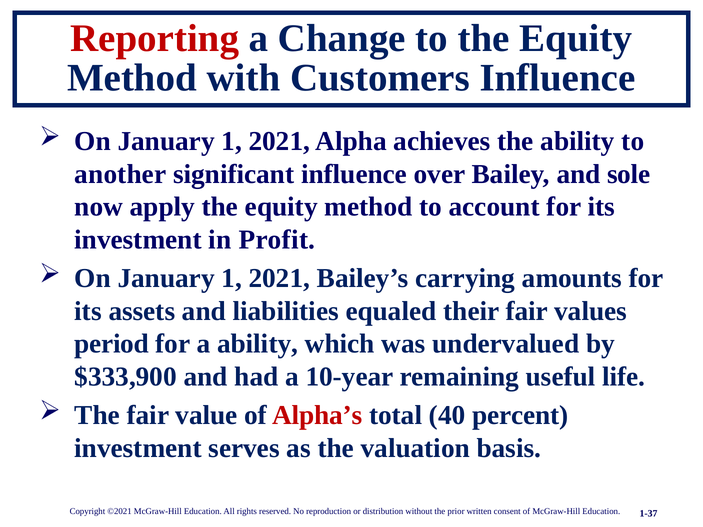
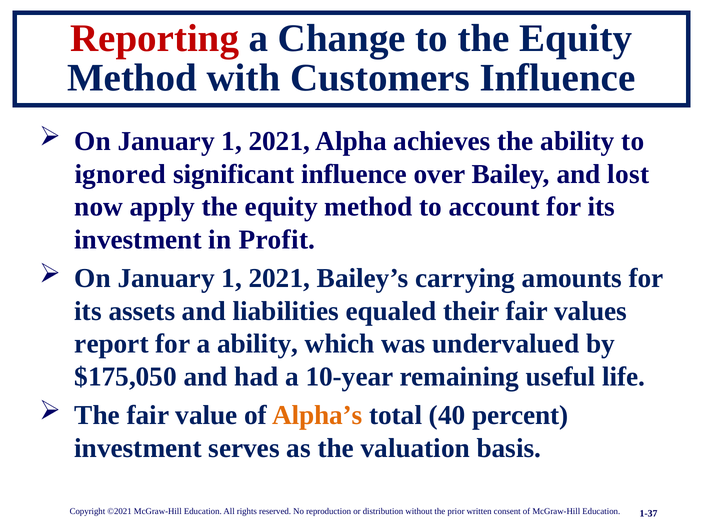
another: another -> ignored (120, 174)
sole: sole -> lost (628, 174)
period: period -> report (112, 344)
$333,900: $333,900 -> $175,050 (126, 377)
Alpha’s colour: red -> orange (317, 416)
